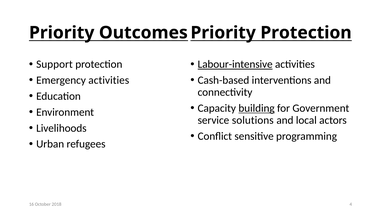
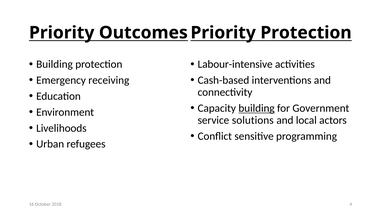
Support: Support -> Building (54, 64)
Labour-intensive underline: present -> none (235, 64)
Emergency activities: activities -> receiving (109, 80)
